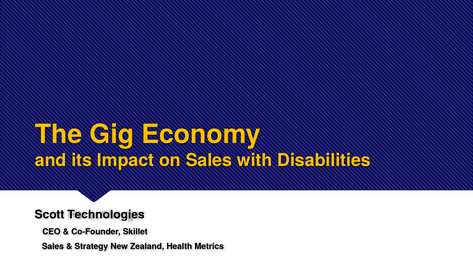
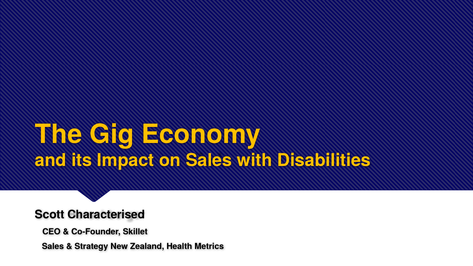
Technologies: Technologies -> Characterised (106, 215)
